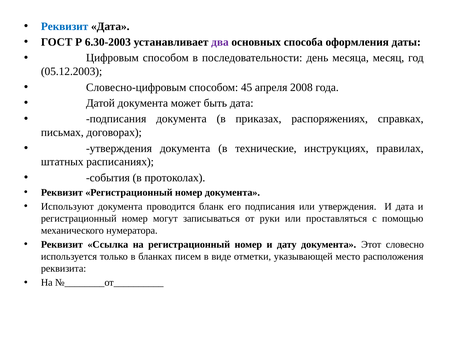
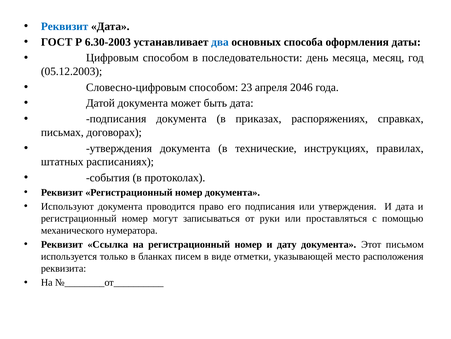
два colour: purple -> blue (220, 42)
45: 45 -> 23 (247, 87)
2008: 2008 -> 2046 (301, 87)
бланк: бланк -> право (211, 206)
словесно: словесно -> письмом (405, 244)
